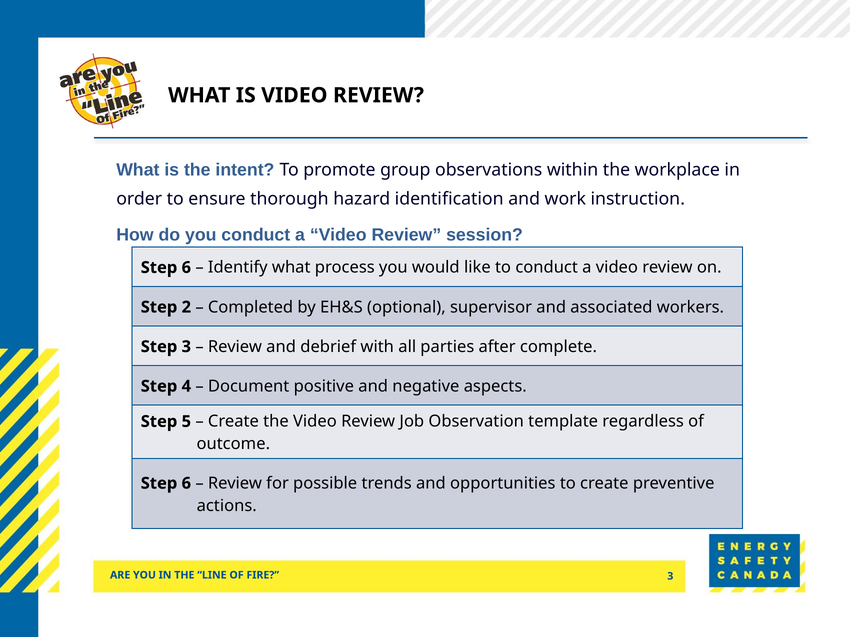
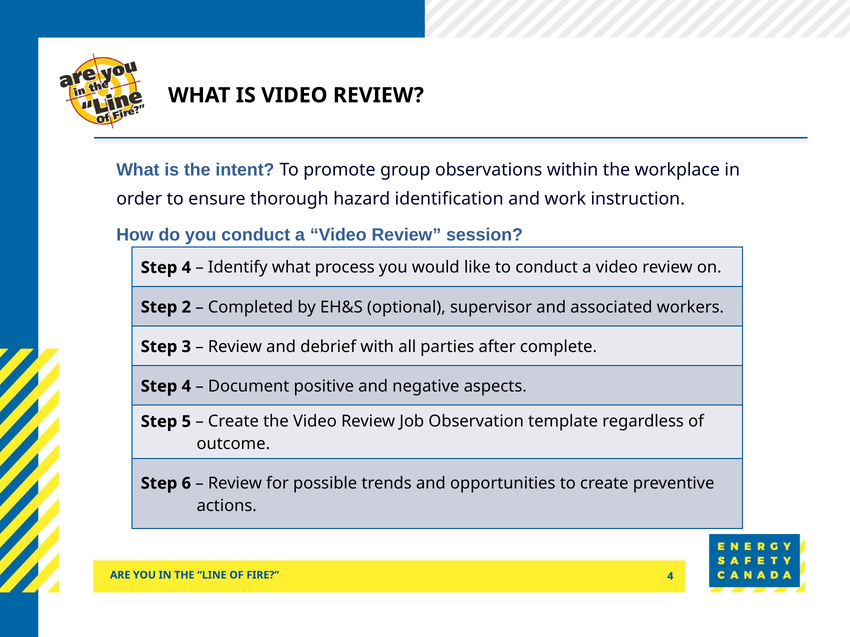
6: 6 -> 4 (186, 268)
FIRE 3: 3 -> 4 (670, 577)
